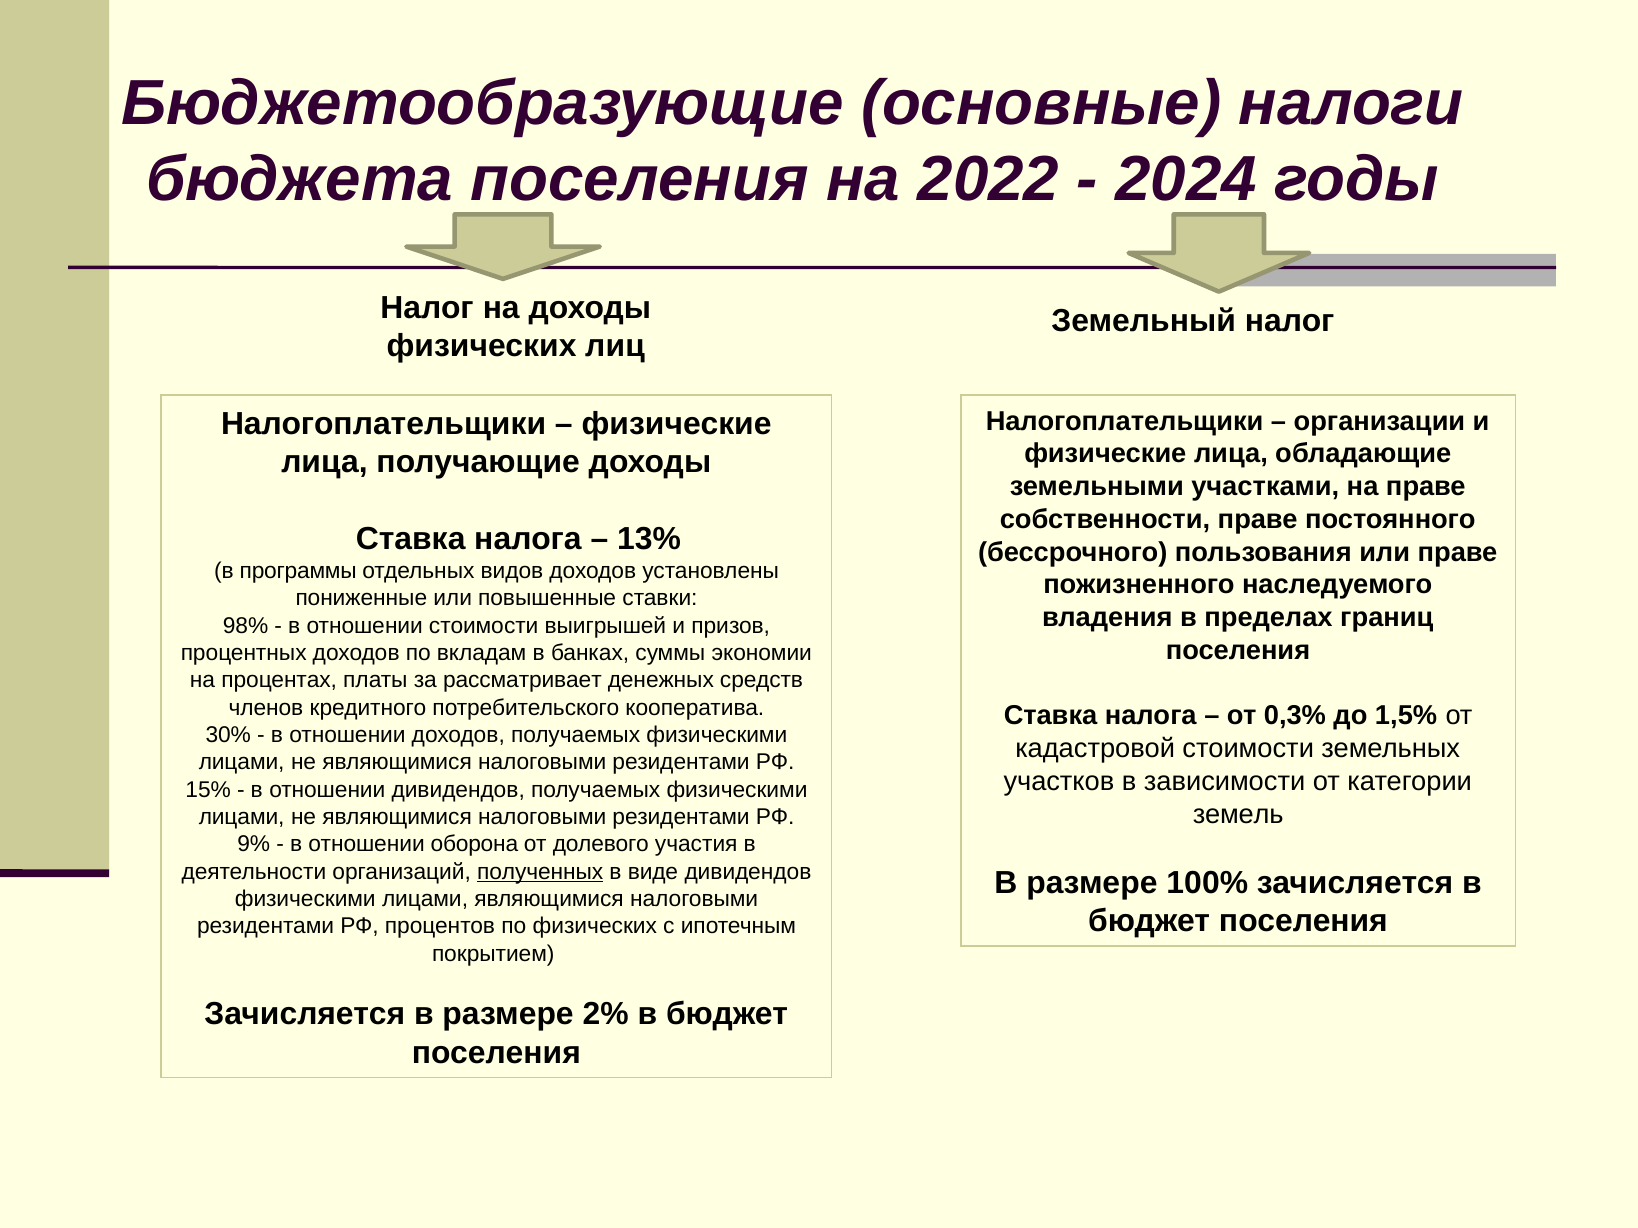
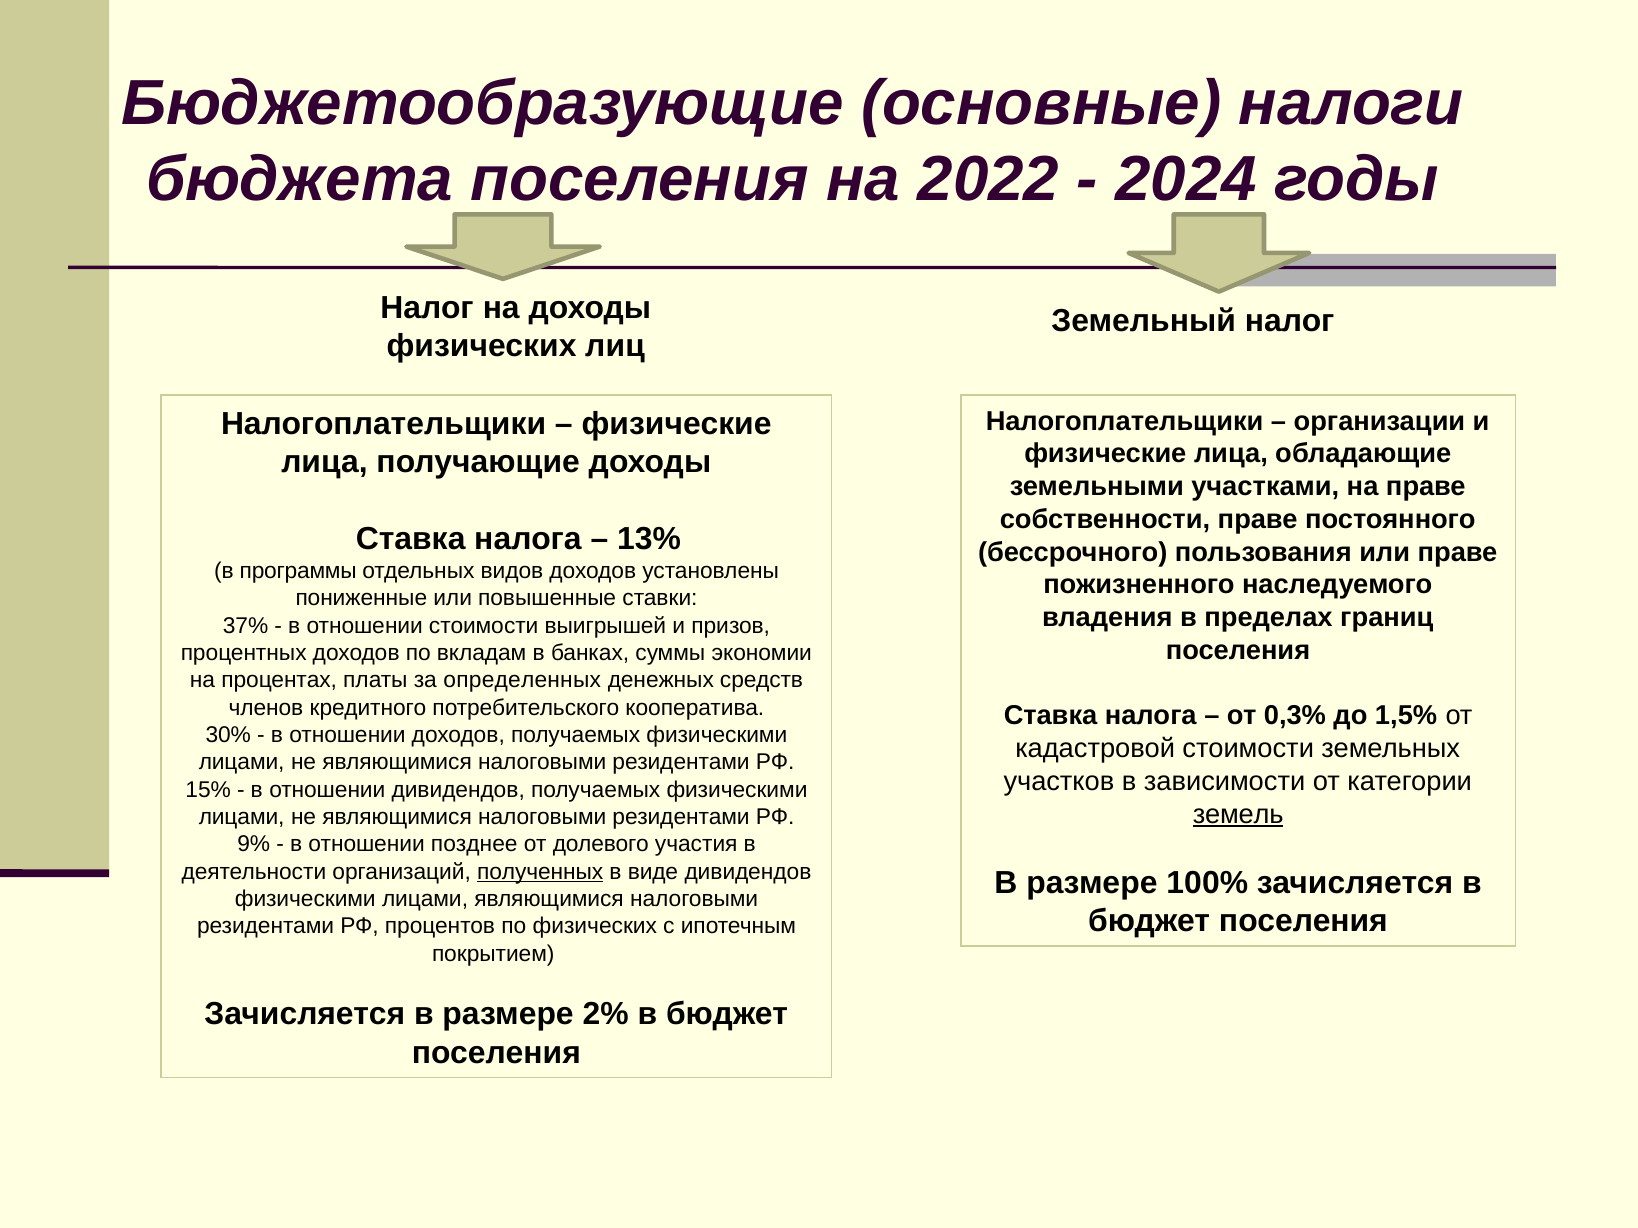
98%: 98% -> 37% (246, 626)
рассматривает: рассматривает -> определенных (522, 681)
земель underline: none -> present (1238, 814)
оборона: оборона -> позднее (474, 845)
